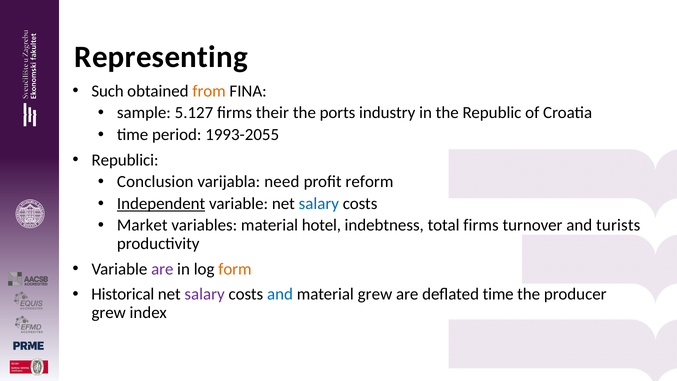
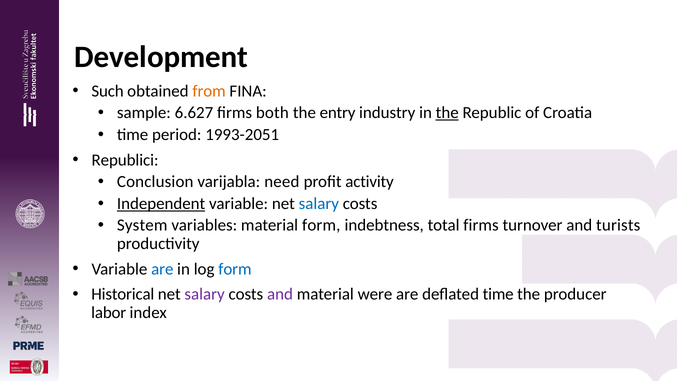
Representing: Representing -> Development (161, 57)
5.127: 5.127 -> 6.627 (194, 113)
their: their -> both (272, 113)
ports: ports -> entry (338, 113)
the underline: none -> present (447, 113)
1993-2055: 1993-2055 -> 1993-2051 (242, 135)
reform: reform -> activity (370, 182)
Market: Market -> System (142, 225)
material hotel: hotel -> form (321, 225)
are colour: purple -> blue (162, 269)
form colour: orange -> blue (235, 269)
and colour: blue -> purple (280, 294)
material grew: grew -> were (375, 294)
grew: grew -> labor (109, 312)
